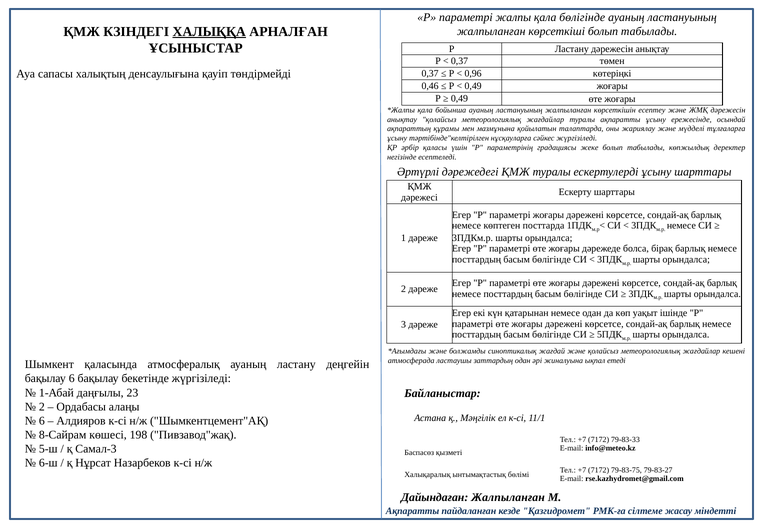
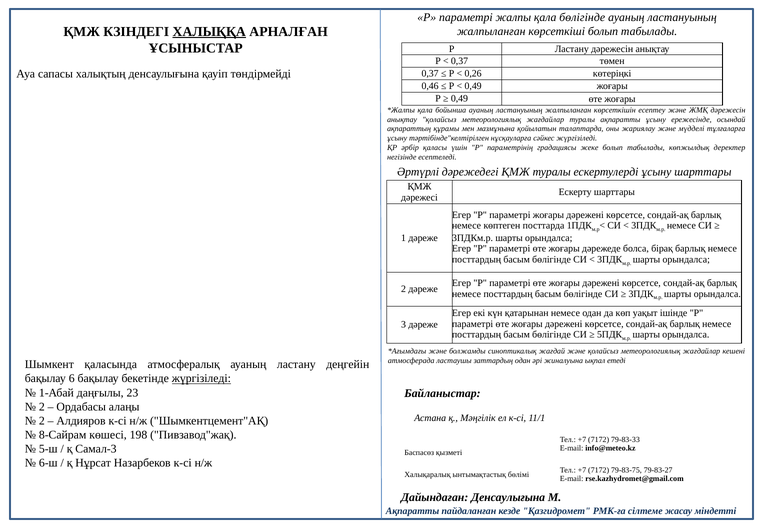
0,96: 0,96 -> 0,26 (473, 74)
жүргізіледі underline: none -> present (201, 379)
6: 6 -> 2 (42, 421)
Дайындаған Жалпыланған: Жалпыланған -> Денсаулығына (508, 497)
